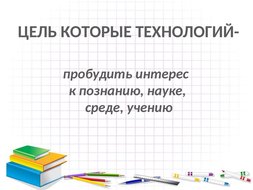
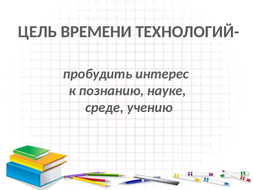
КОТОРЫЕ: КОТОРЫЕ -> ВРЕМЕНИ (96, 32)
